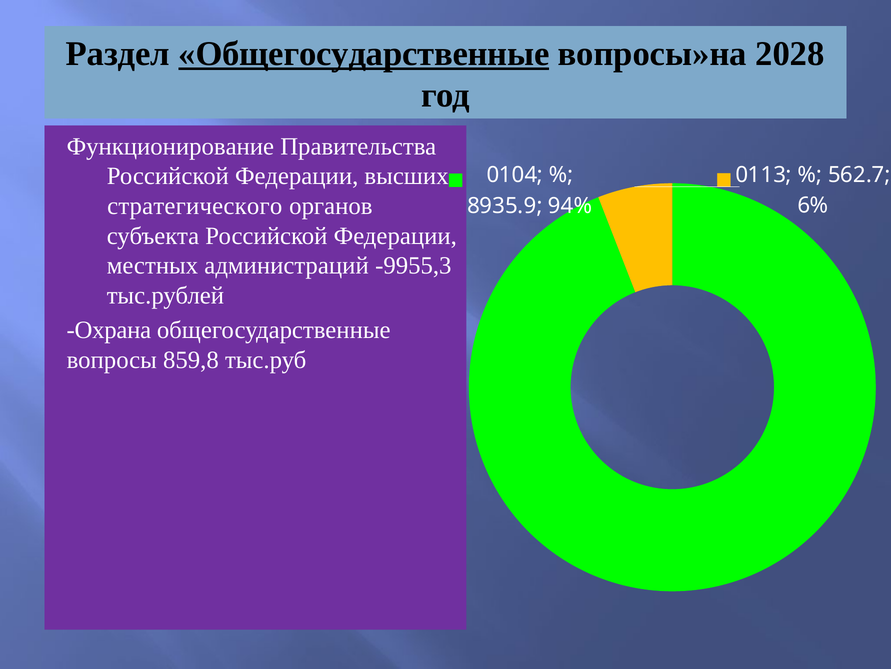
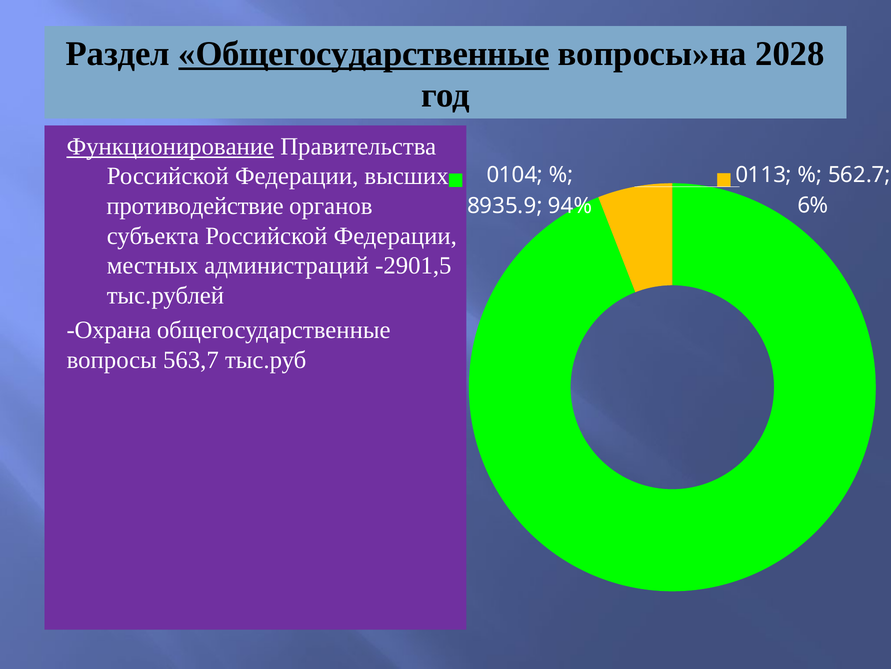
Функционирование underline: none -> present (170, 146)
стратегического: стратегического -> противодействие (195, 206)
-9955,3: -9955,3 -> -2901,5 (413, 265)
859,8: 859,8 -> 563,7 (191, 359)
